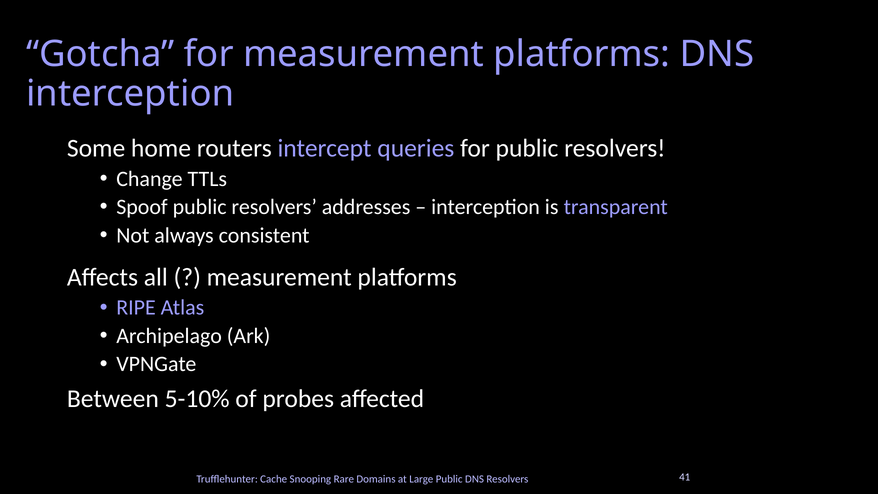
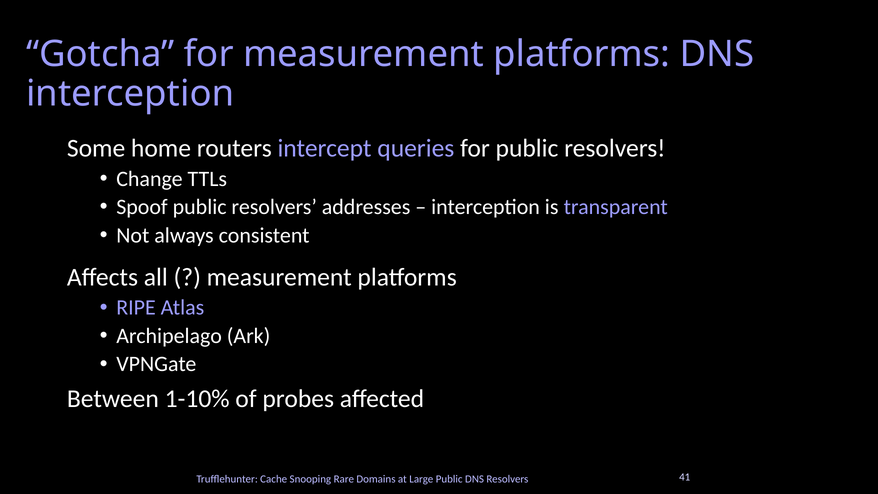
5-10%: 5-10% -> 1-10% (197, 399)
